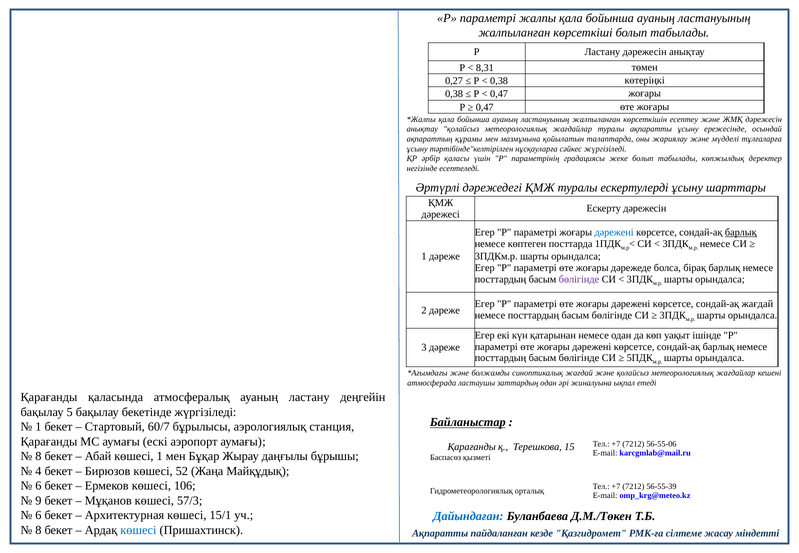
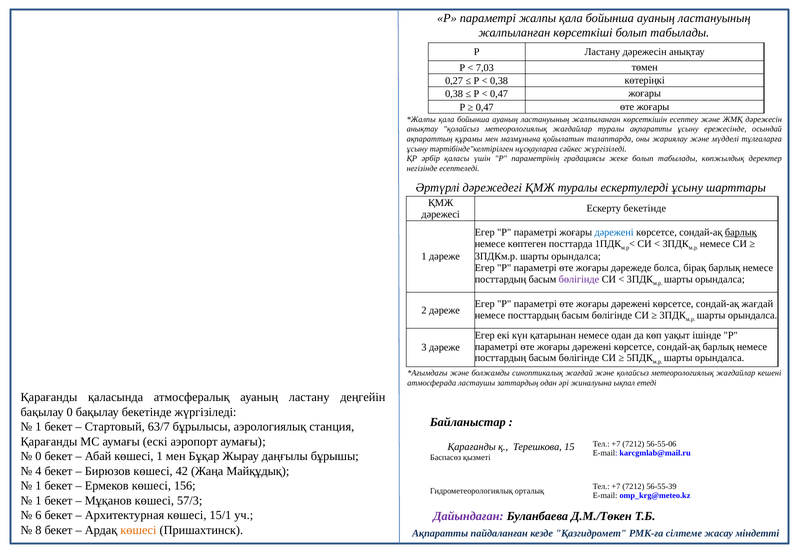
8,31: 8,31 -> 7,03 (485, 68)
Ескерту дәрежесін: дәрежесін -> бекетінде (645, 209)
бақылау 5: 5 -> 0 (70, 412)
Байланыстар underline: present -> none (468, 423)
60/7: 60/7 -> 63/7 (159, 427)
8: 8 -> 0 (38, 456)
52: 52 -> 42 (182, 471)
6: 6 -> 1 (38, 486)
106: 106 -> 156 (185, 486)
9: 9 -> 1 (38, 501)
Дайындаған colour: blue -> purple (468, 516)
көшесі colour: blue -> orange (138, 530)
